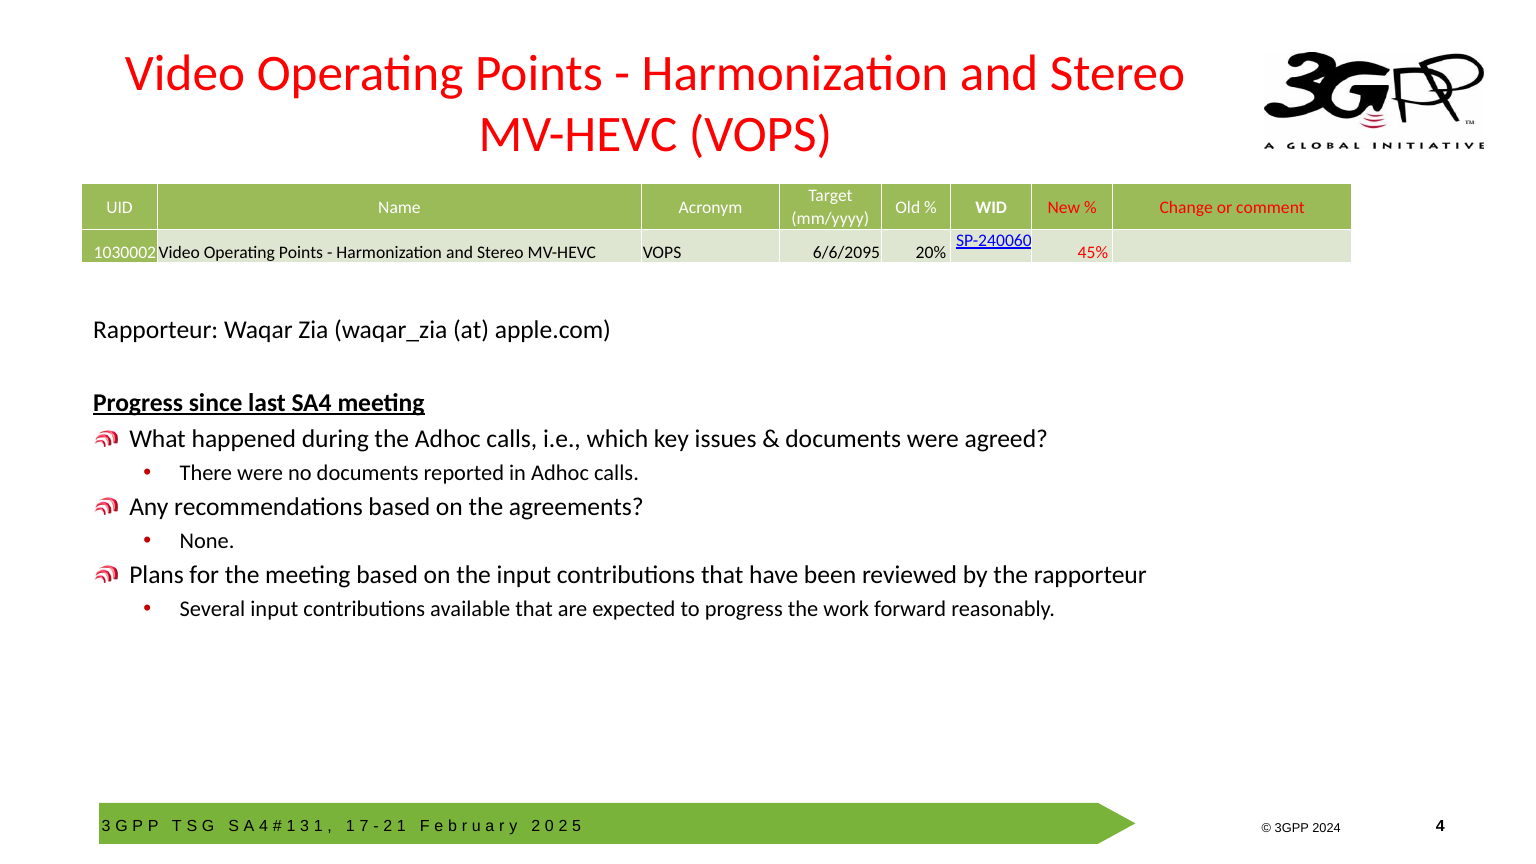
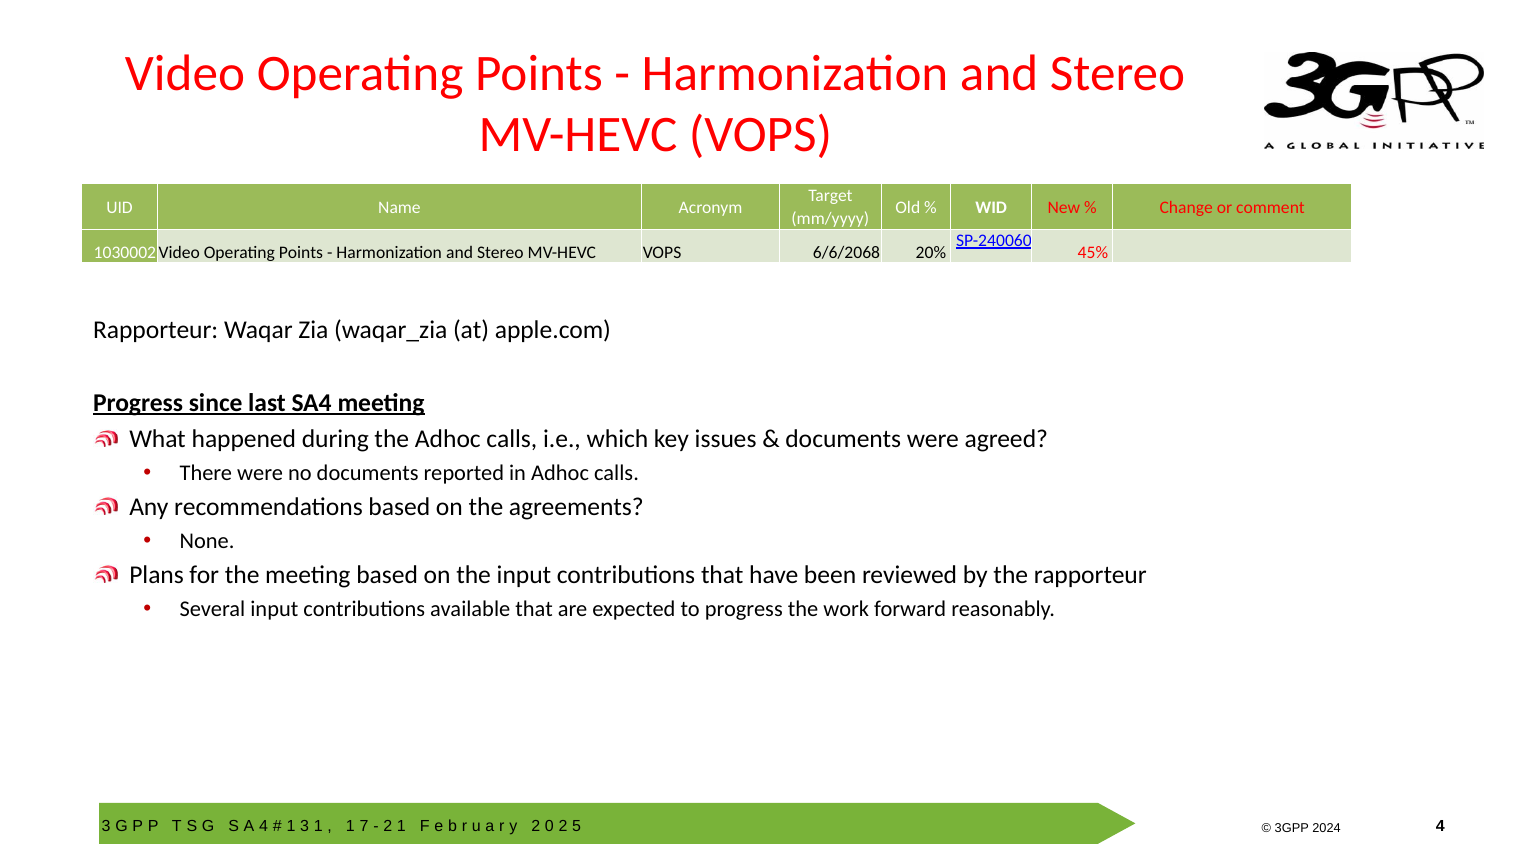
6/6/2095: 6/6/2095 -> 6/6/2068 (847, 252)
